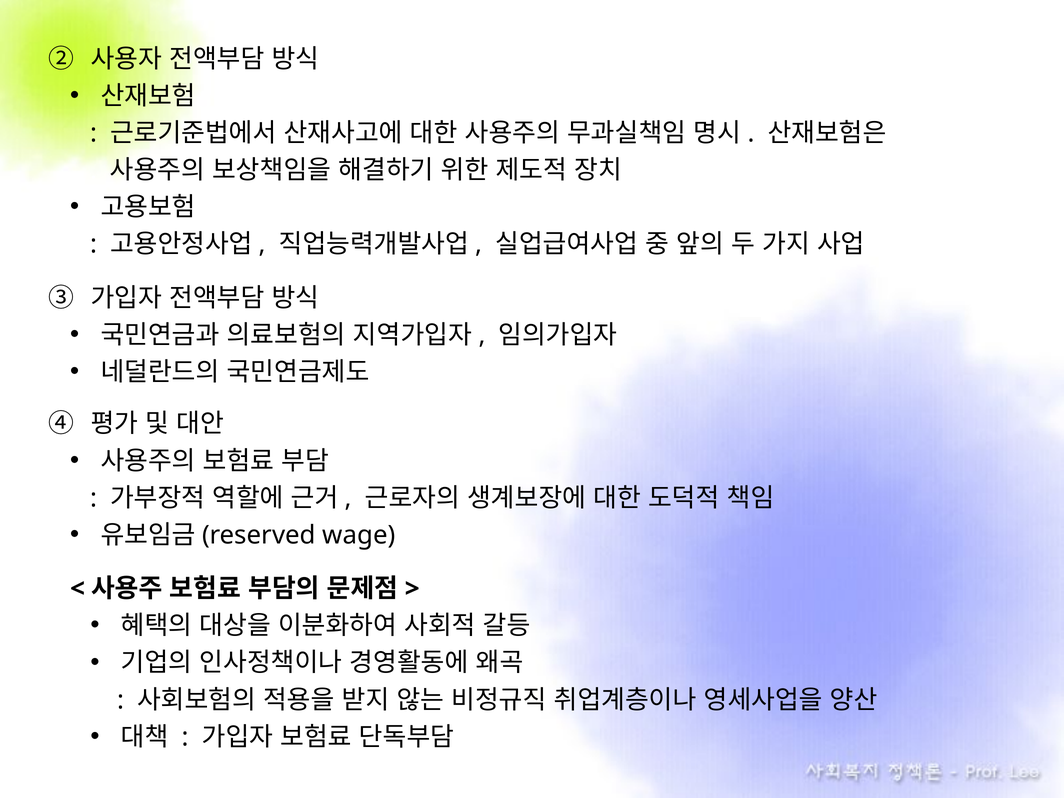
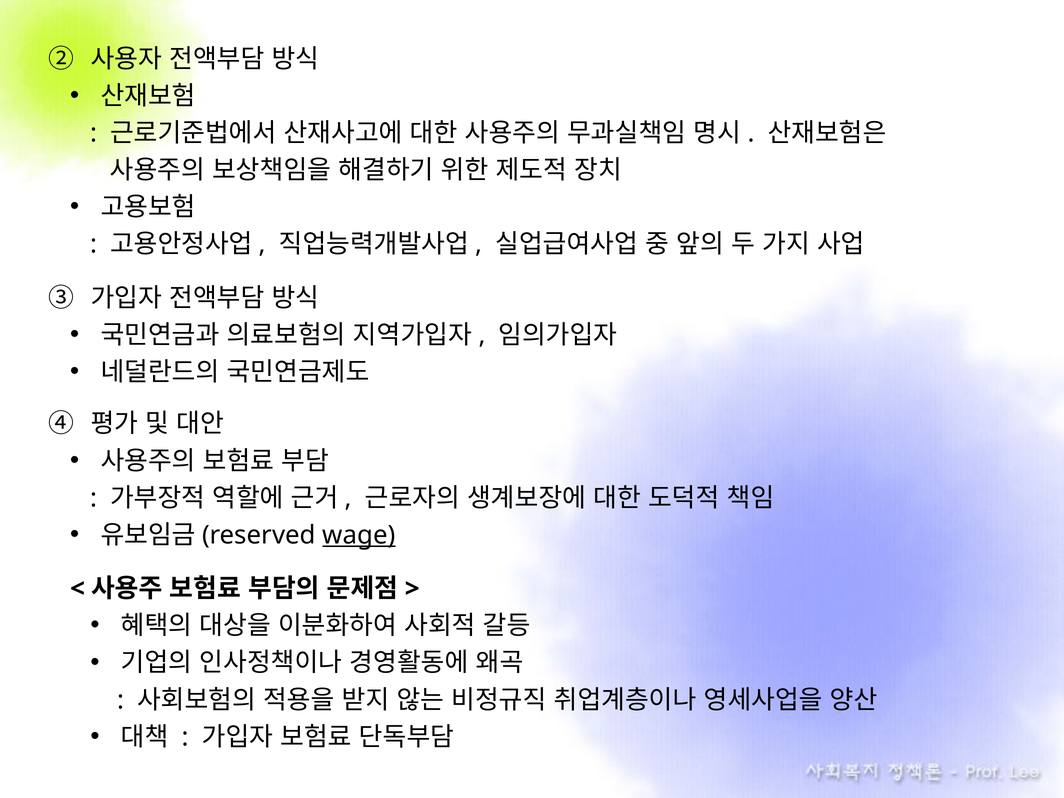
wage underline: none -> present (359, 535)
